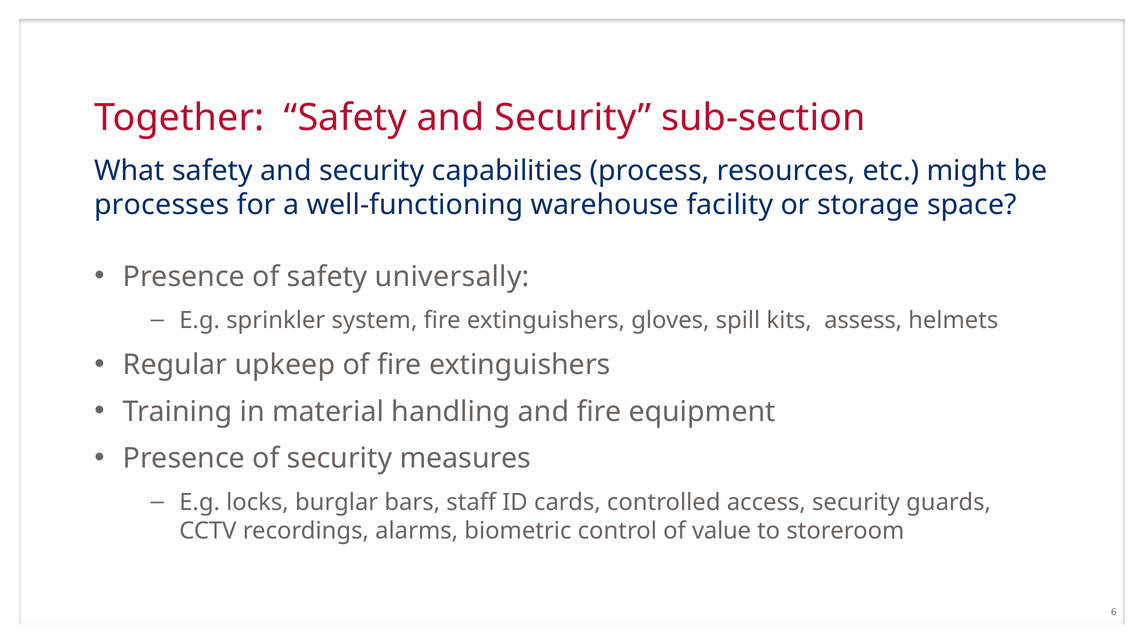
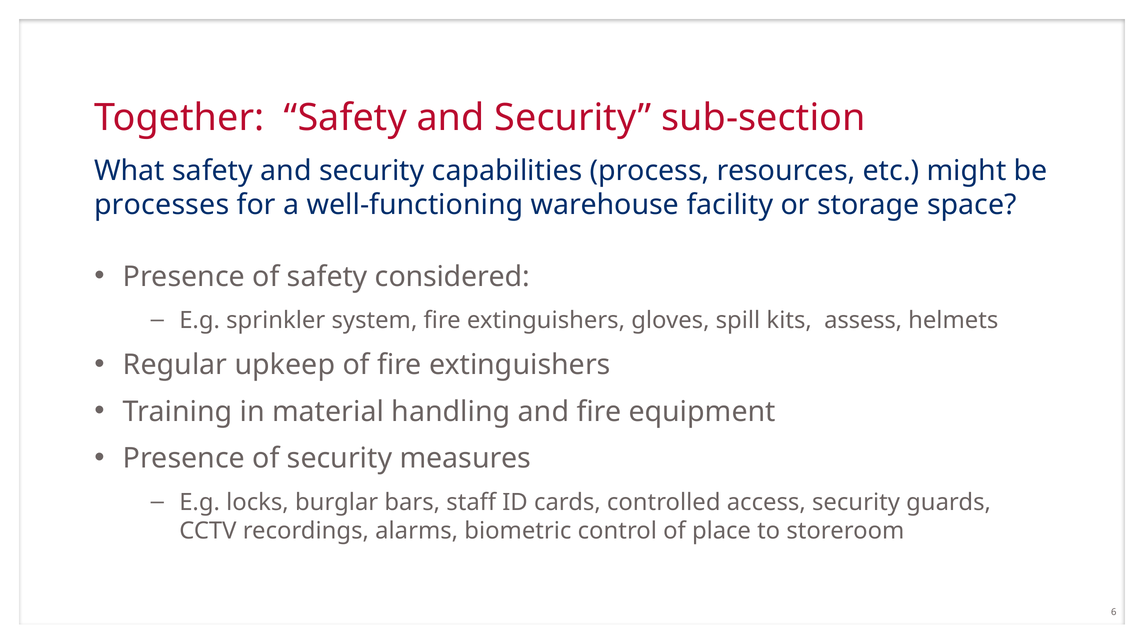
universally: universally -> considered (452, 277)
value: value -> place (721, 531)
